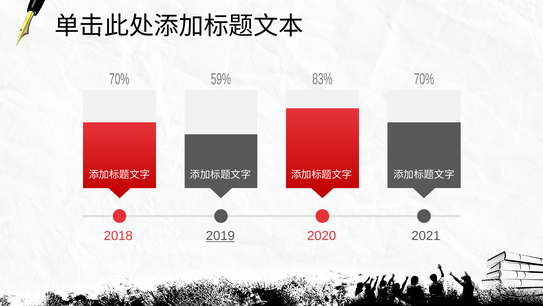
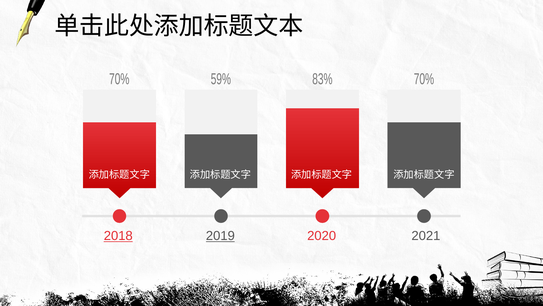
2018 underline: none -> present (118, 236)
